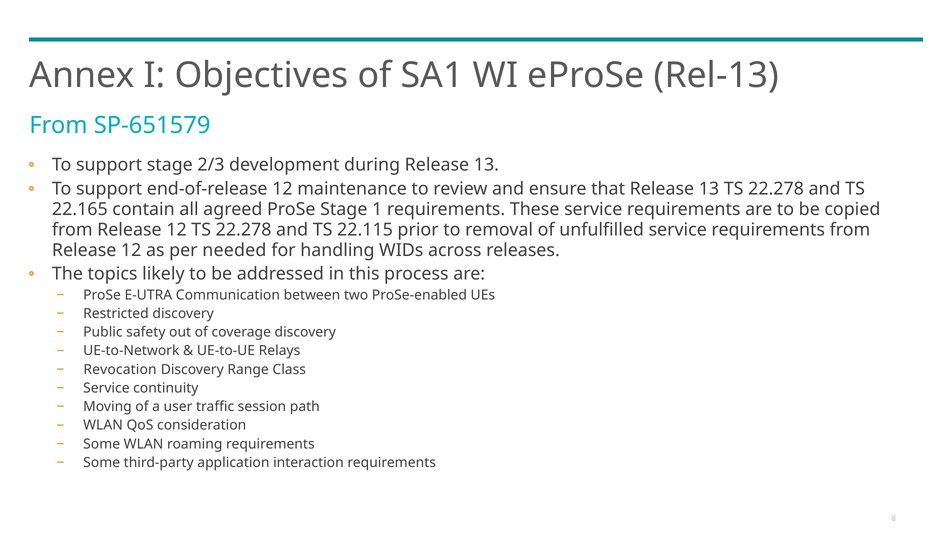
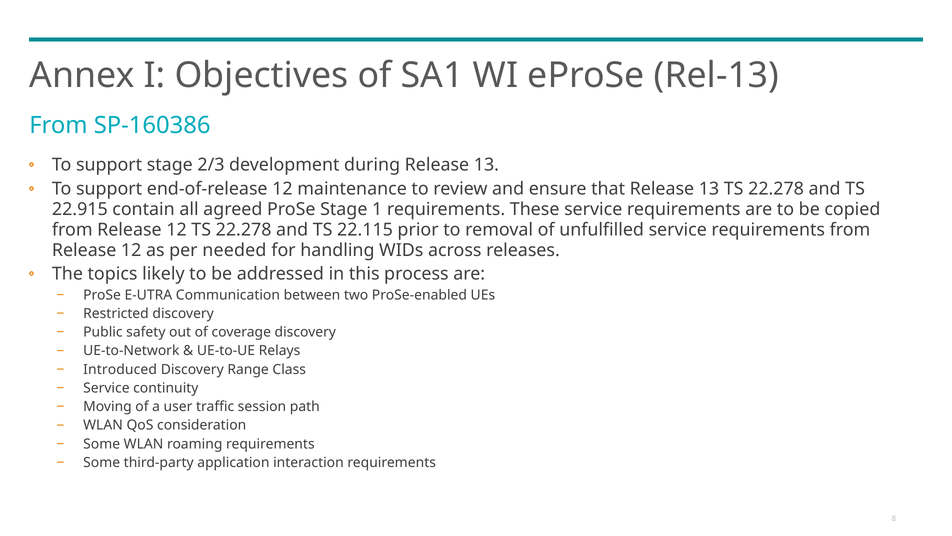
SP-651579: SP-651579 -> SP-160386 (152, 125)
22.165: 22.165 -> 22.915 (80, 209)
Revocation: Revocation -> Introduced (120, 369)
